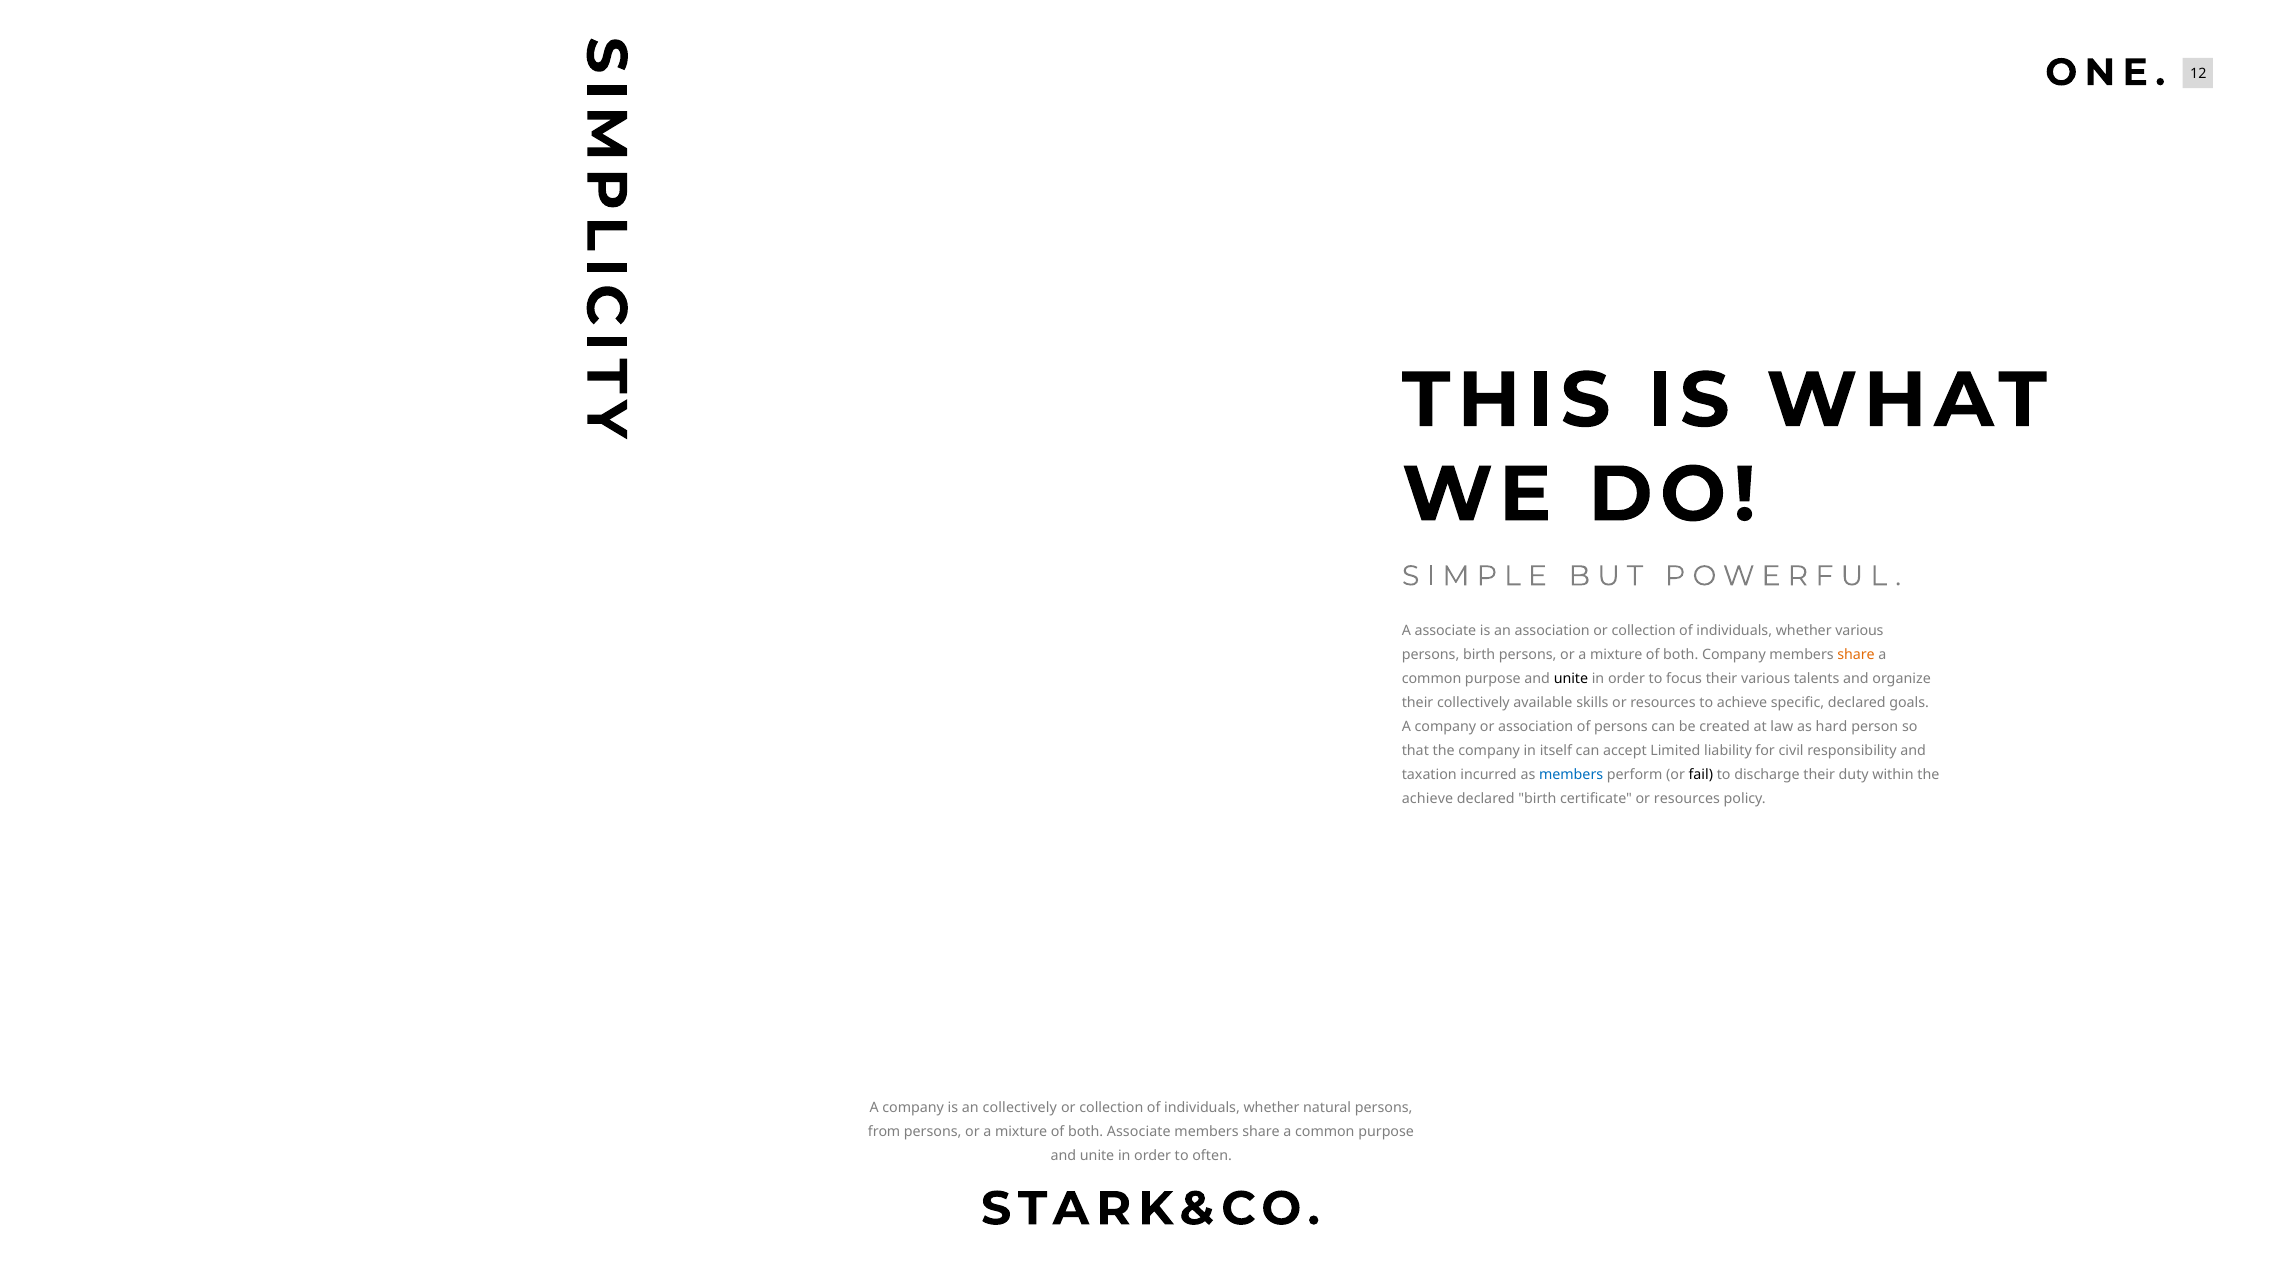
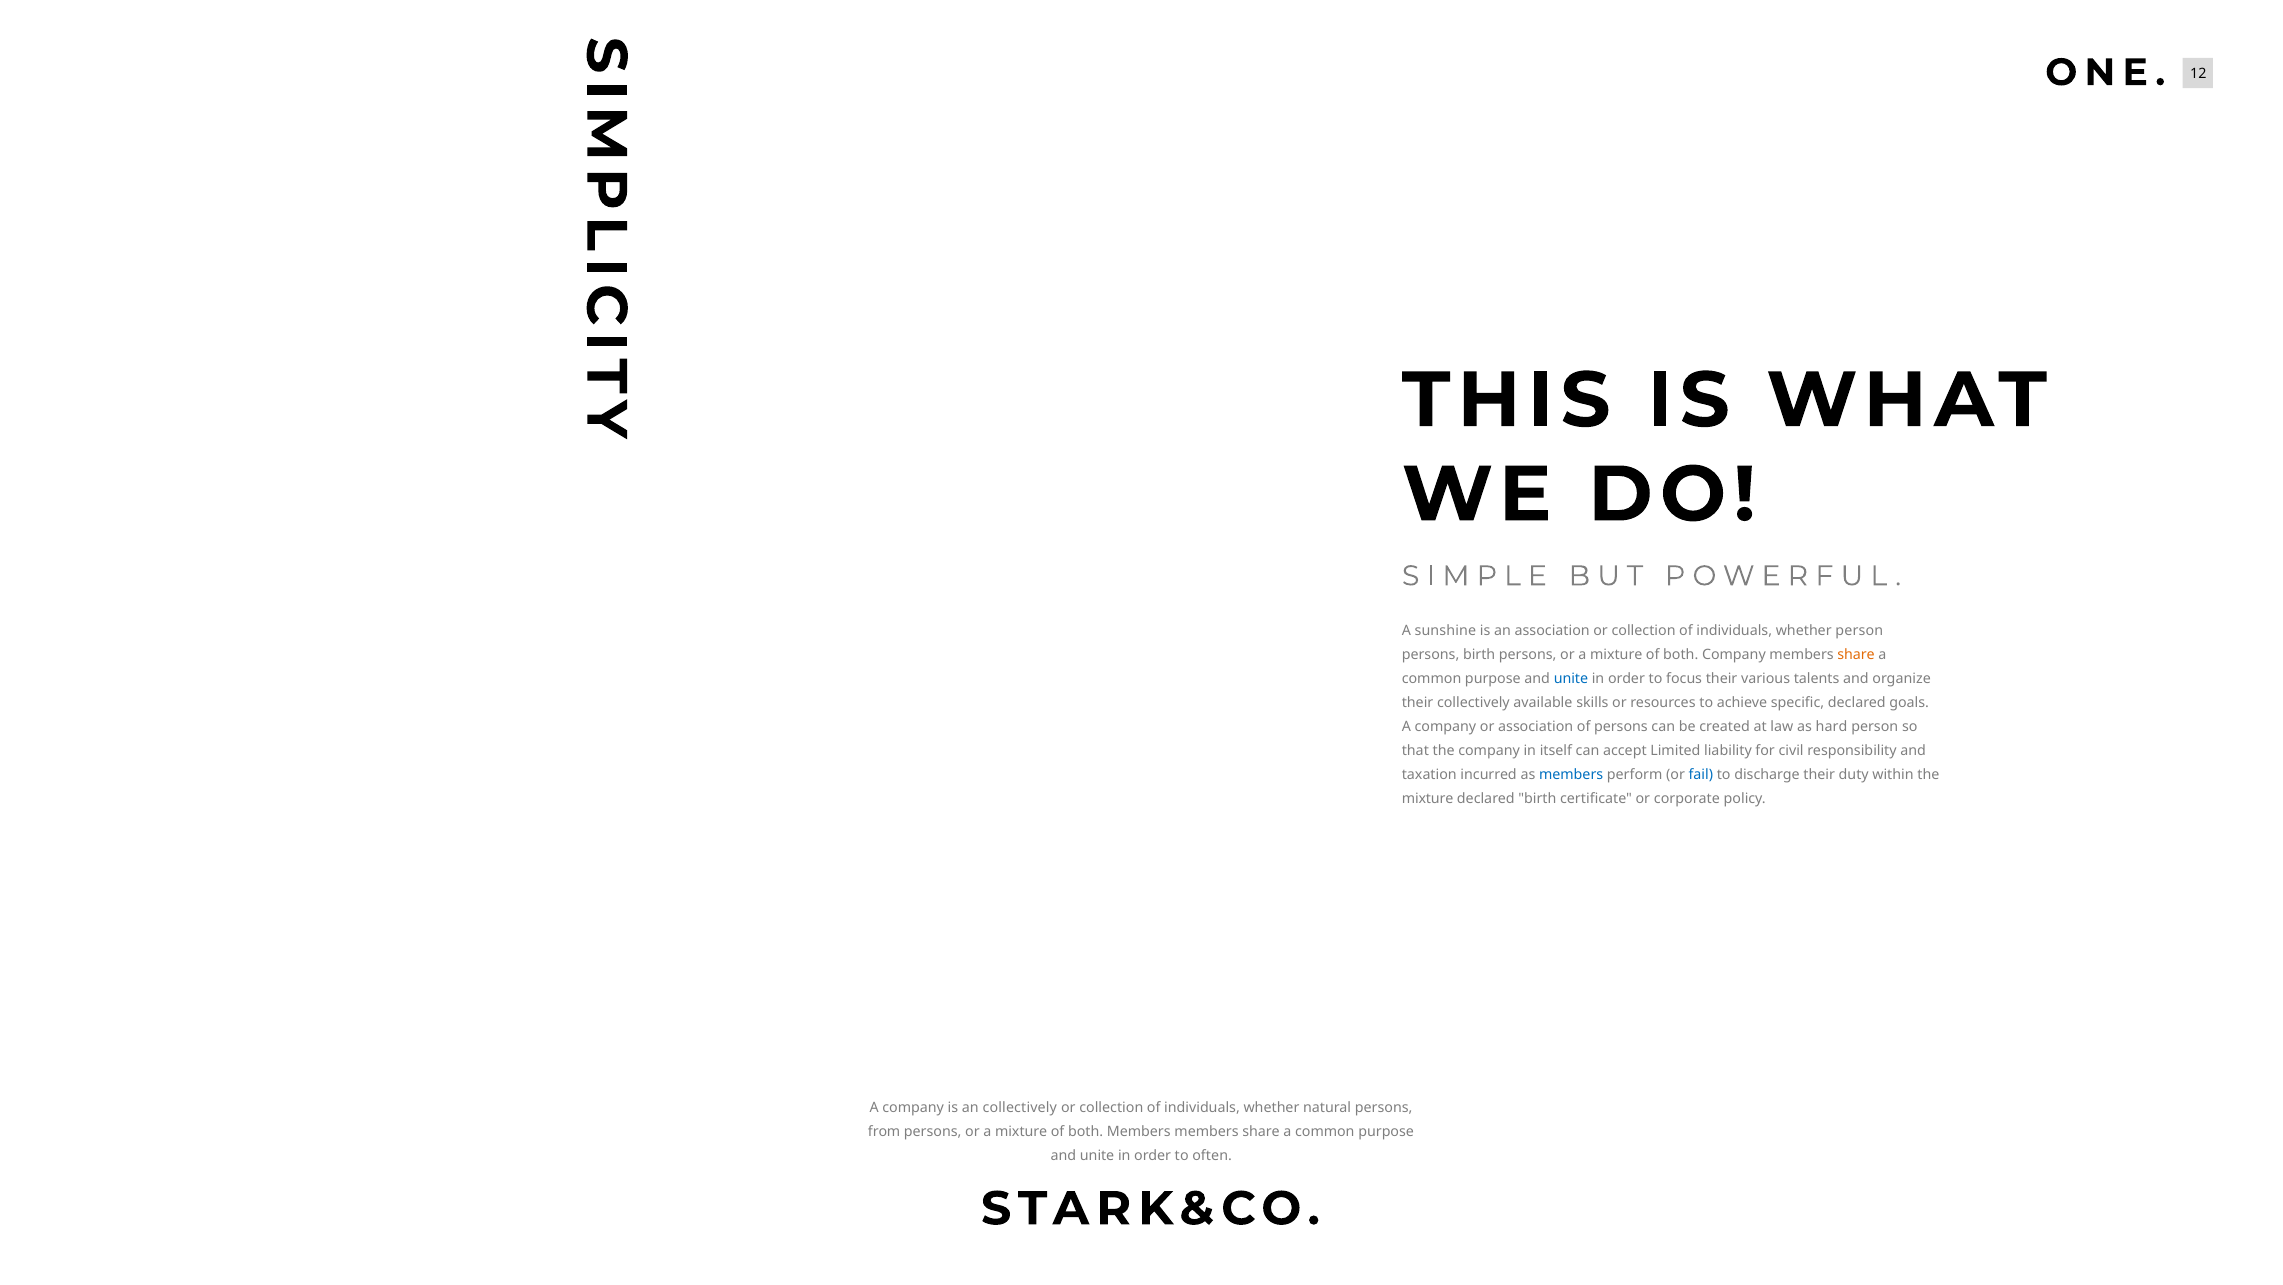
A associate: associate -> sunshine (1445, 631)
whether various: various -> person (1859, 631)
unite colour: black -> blue (1571, 679)
fail colour: black -> blue (1701, 774)
achieve: achieve -> mixture (1428, 798)
certificate or resources: resources -> corporate (1687, 798)
both Associate: Associate -> Members (1139, 1131)
